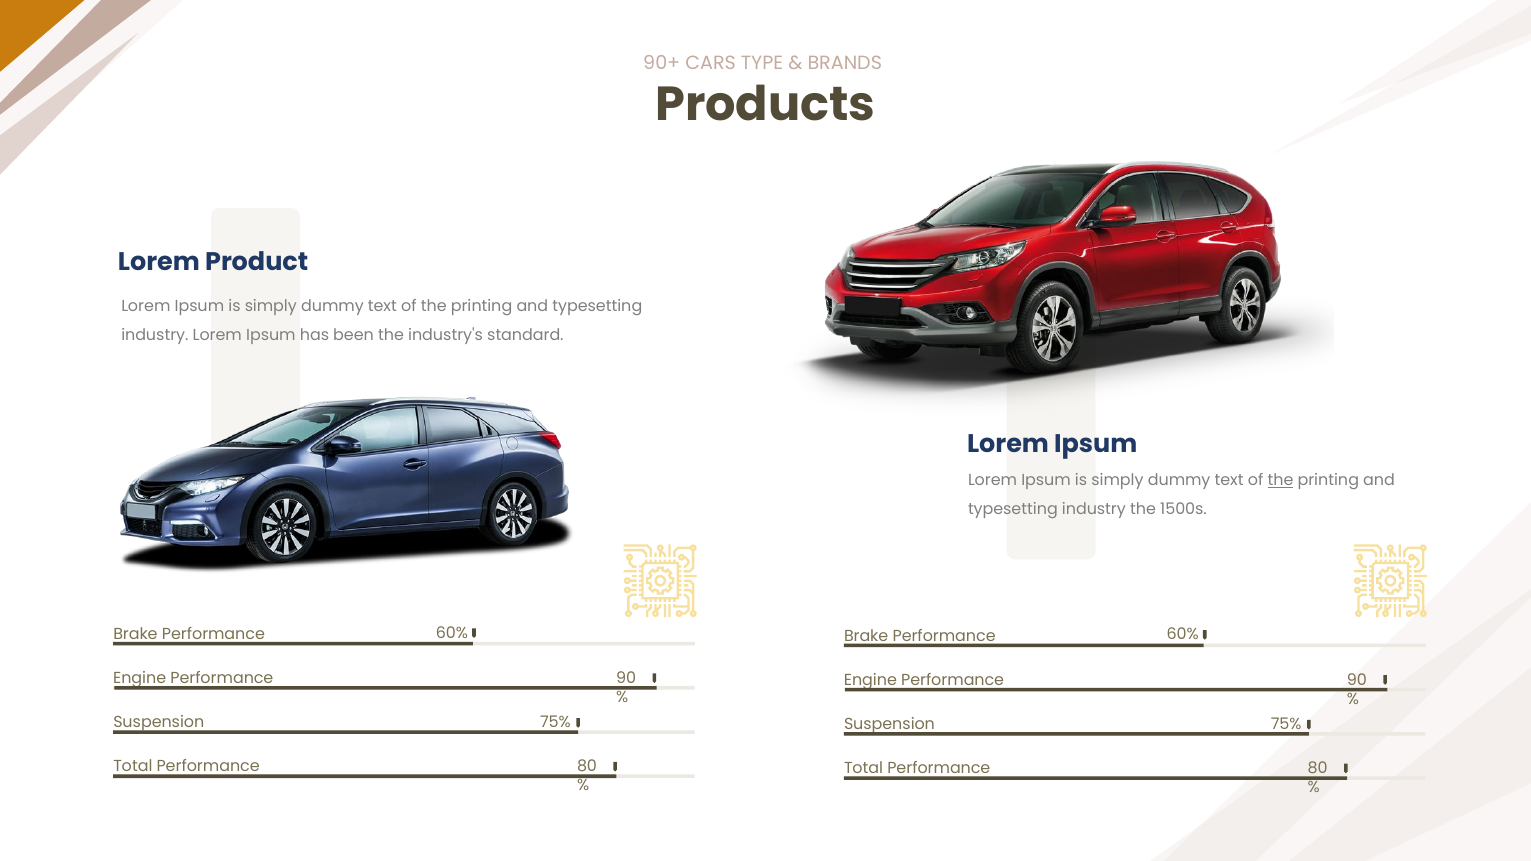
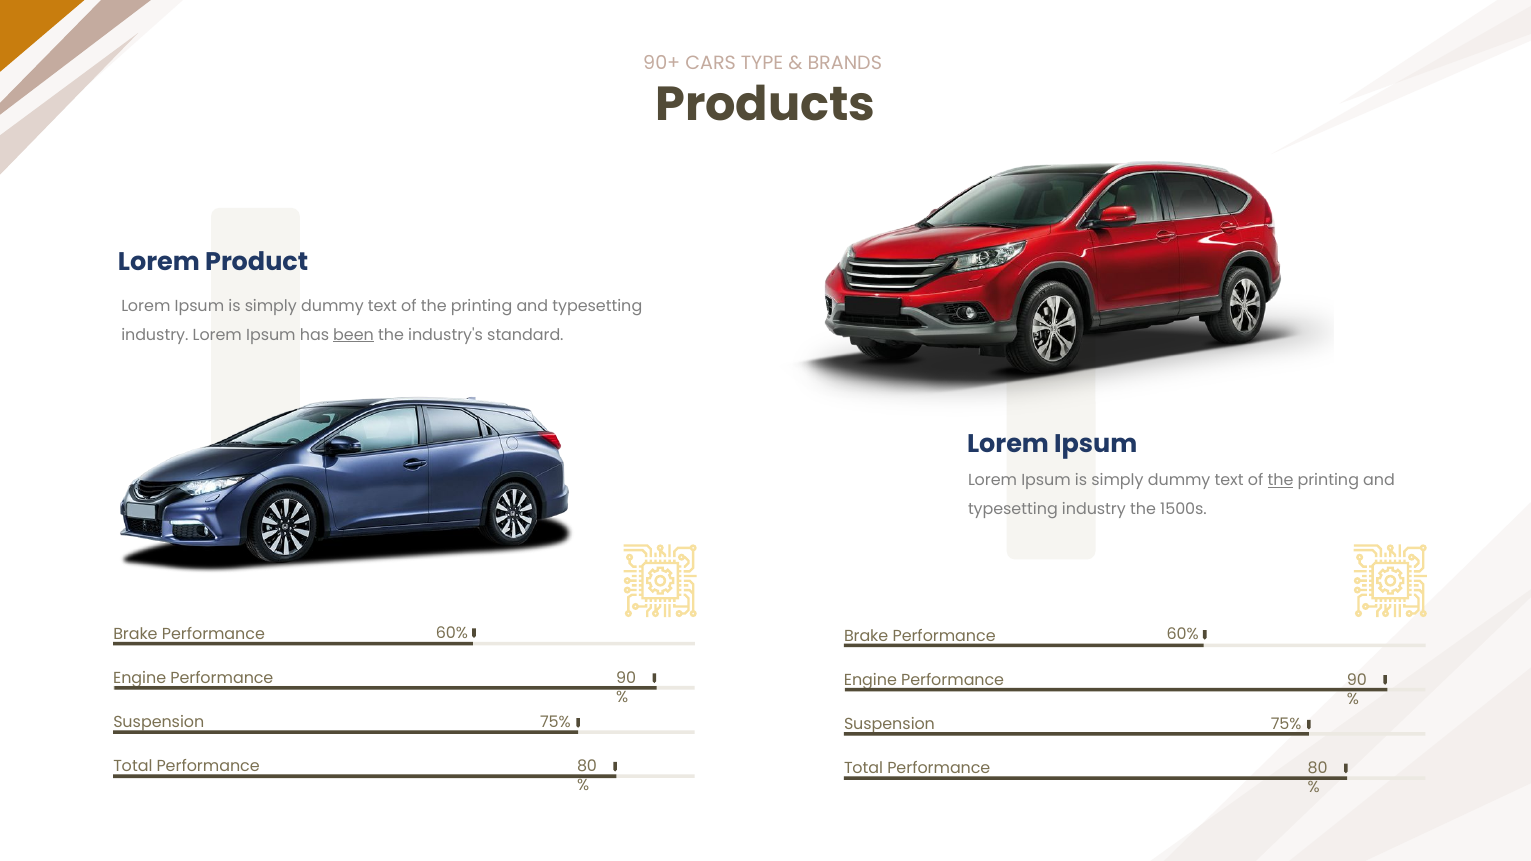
been underline: none -> present (354, 335)
